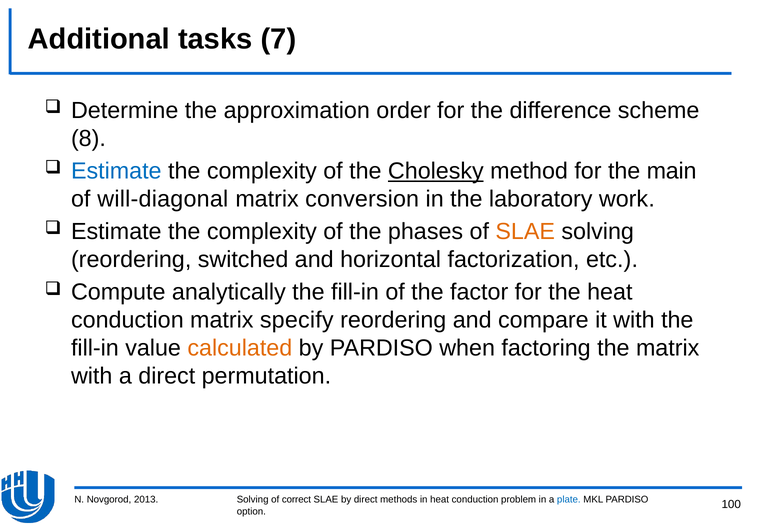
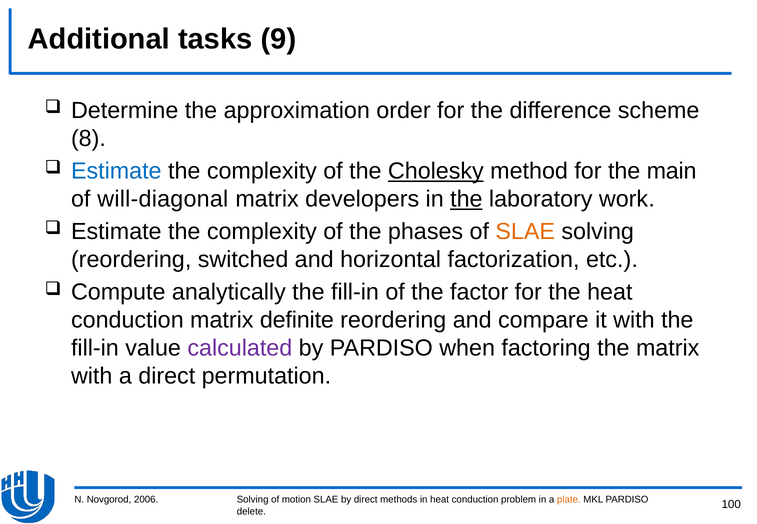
7: 7 -> 9 (278, 39)
conversion: conversion -> developers (362, 199)
the underline: none -> present (466, 199)
specify: specify -> definite (297, 320)
calculated colour: orange -> purple (240, 348)
2013: 2013 -> 2006 (146, 500)
correct: correct -> motion (296, 500)
plate colour: blue -> orange (569, 500)
option: option -> delete (251, 511)
